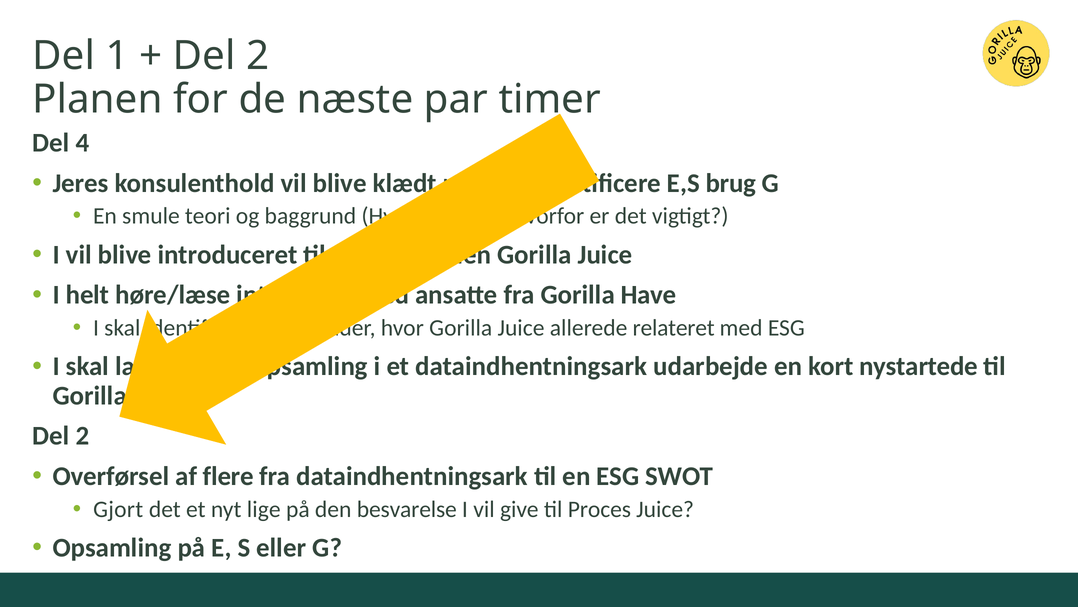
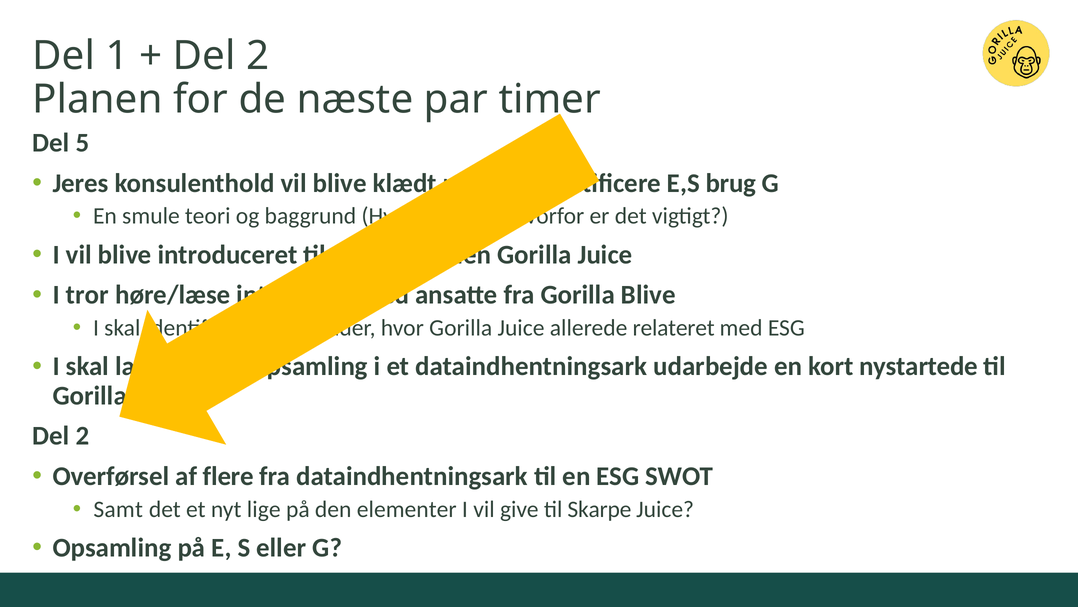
4: 4 -> 5 (82, 143)
helt: helt -> tror (87, 295)
Have: Have -> Blive (648, 295)
Gjort: Gjort -> Samt (118, 509)
besvarelse: besvarelse -> elementer (407, 509)
Proces: Proces -> Skarpe (599, 509)
